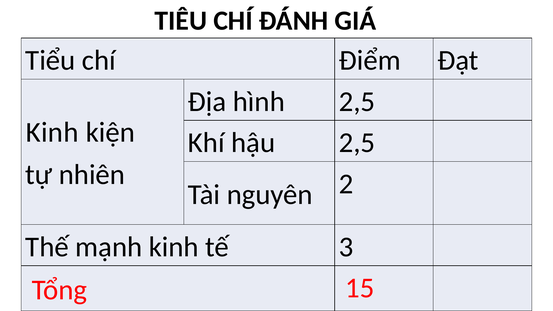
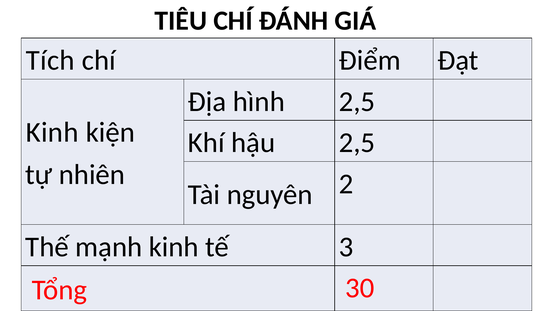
Tiểu: Tiểu -> Tích (50, 60)
15: 15 -> 30 (360, 288)
